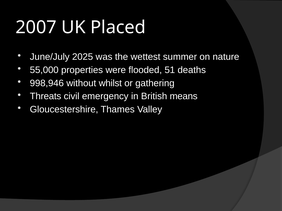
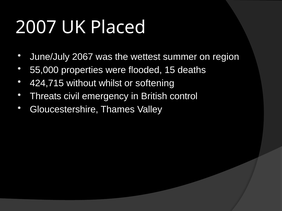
2025: 2025 -> 2067 (83, 57)
nature: nature -> region (226, 57)
51: 51 -> 15 (170, 70)
998,946: 998,946 -> 424,715 (47, 83)
gathering: gathering -> softening (155, 83)
means: means -> control (184, 97)
